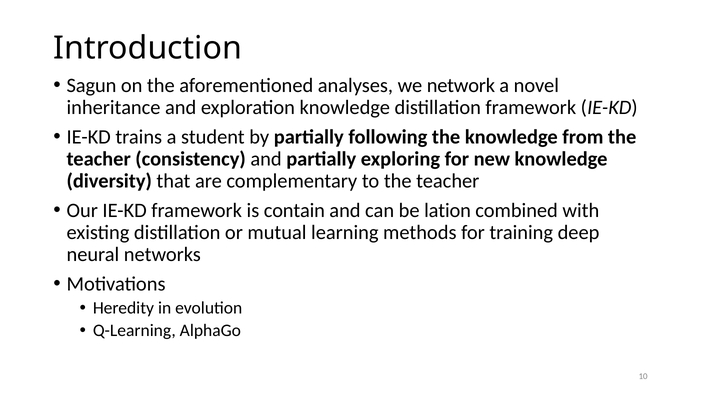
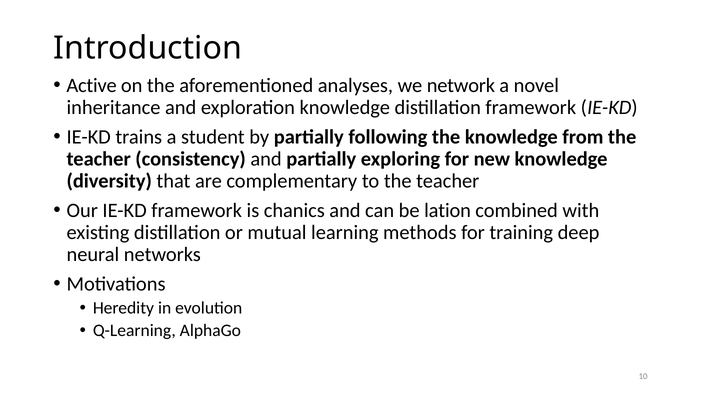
Sagun: Sagun -> Active (92, 86)
contain: contain -> chanics (294, 211)
